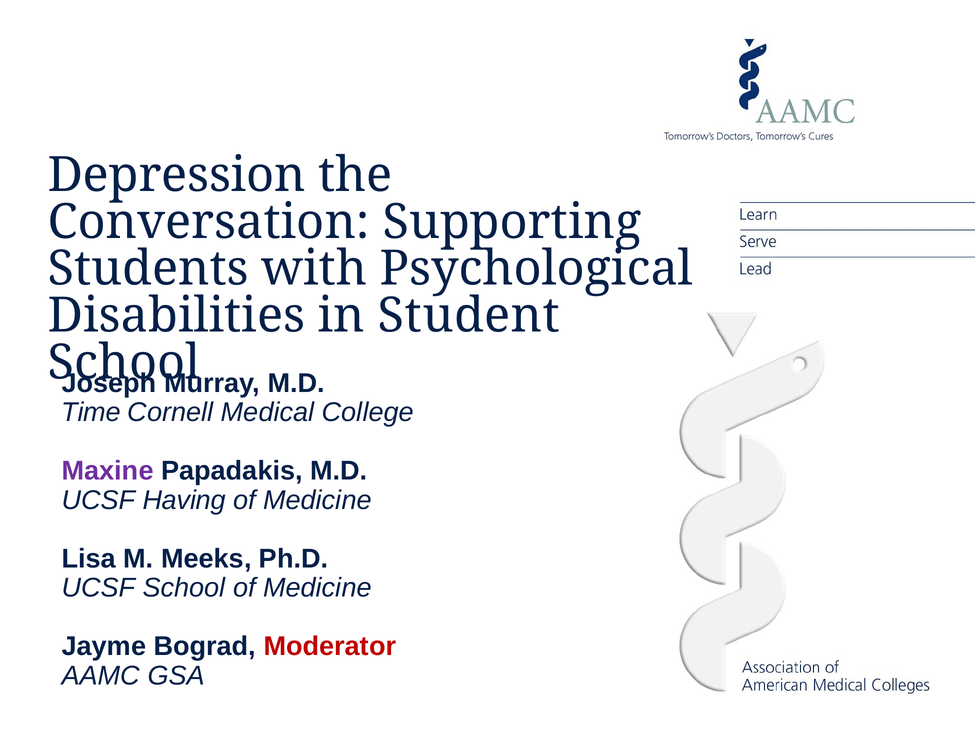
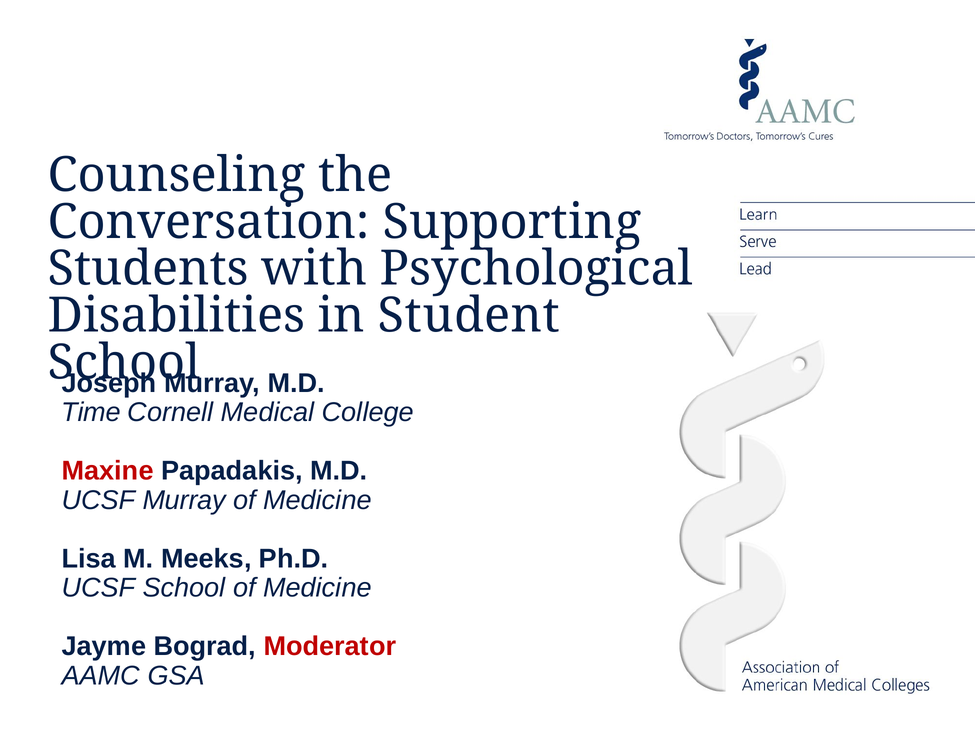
Depression: Depression -> Counseling (177, 175)
Maxine colour: purple -> red (108, 471)
UCSF Having: Having -> Murray (184, 500)
